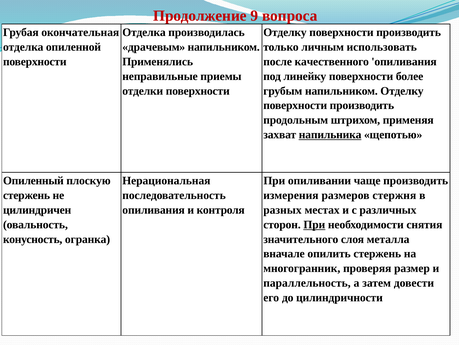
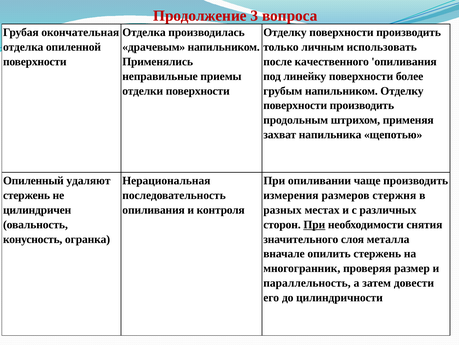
9: 9 -> 3 (254, 16)
напильника underline: present -> none (330, 134)
плоскую: плоскую -> удаляют (88, 180)
